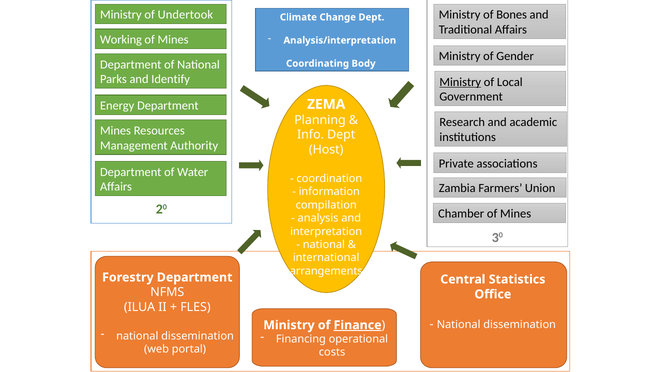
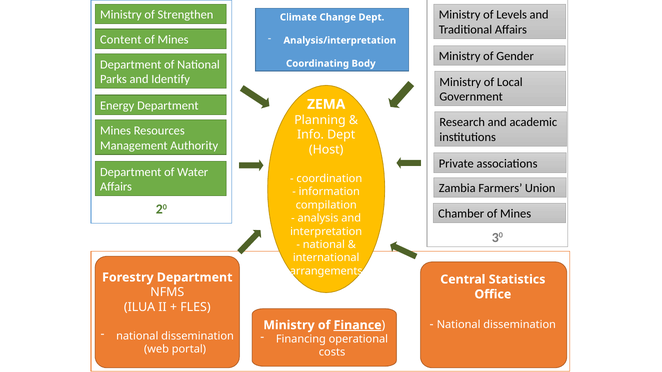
Undertook: Undertook -> Strengthen (185, 15)
Bones: Bones -> Levels (512, 15)
Working: Working -> Content (121, 40)
Ministry underline: present -> none (460, 82)
